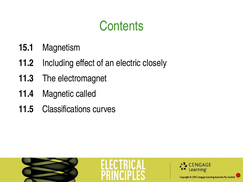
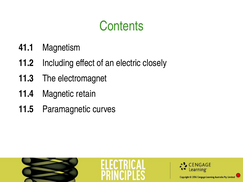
15.1: 15.1 -> 41.1 (26, 48)
called: called -> retain (86, 94)
Classifications: Classifications -> Paramagnetic (66, 109)
